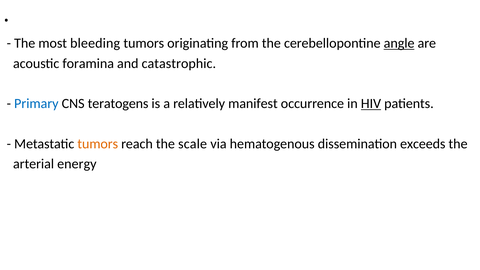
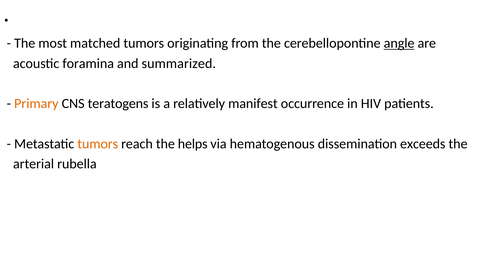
bleeding: bleeding -> matched (95, 43)
catastrophic: catastrophic -> summarized (179, 63)
Primary colour: blue -> orange (36, 104)
HIV underline: present -> none (371, 104)
scale: scale -> helps (193, 144)
energy: energy -> rubella (77, 164)
